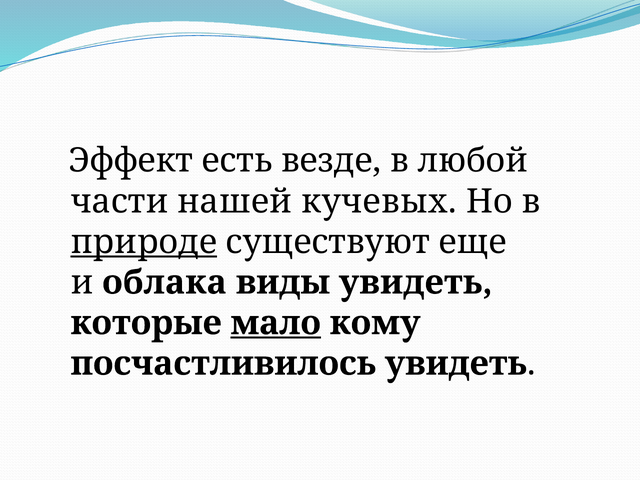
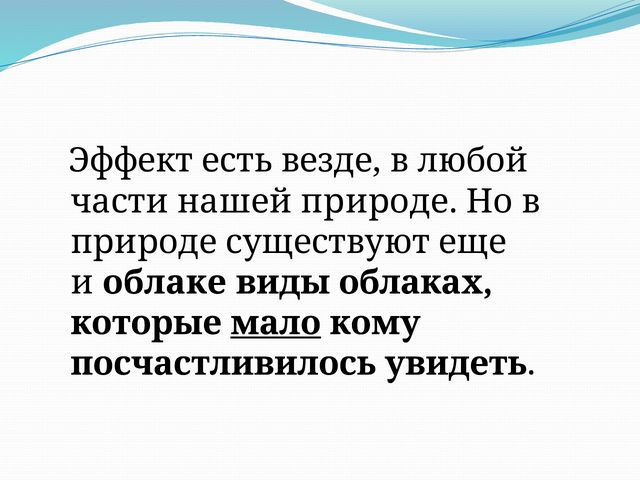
нашей кучевых: кучевых -> природе (379, 201)
природе underline: present -> none (144, 242)
облака: облака -> облаке (164, 282)
виды увидеть: увидеть -> облаках (416, 282)
